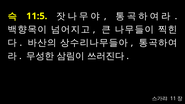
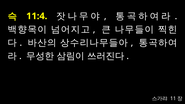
11:5: 11:5 -> 11:4 (37, 16)
